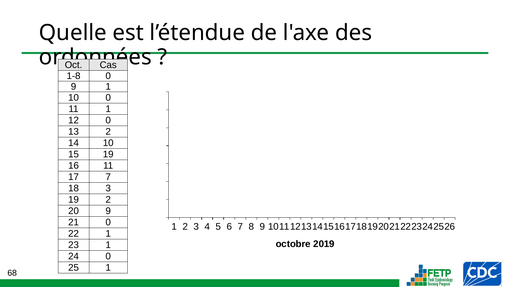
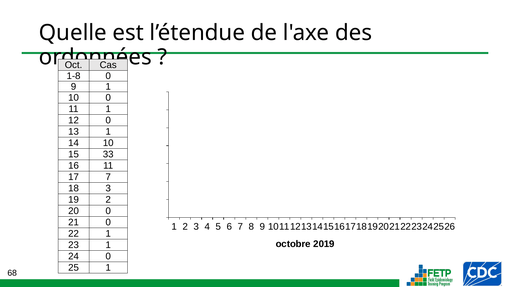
13 2: 2 -> 1 (108, 132)
15 19: 19 -> 33 (108, 154)
20 9: 9 -> 0 (108, 211)
